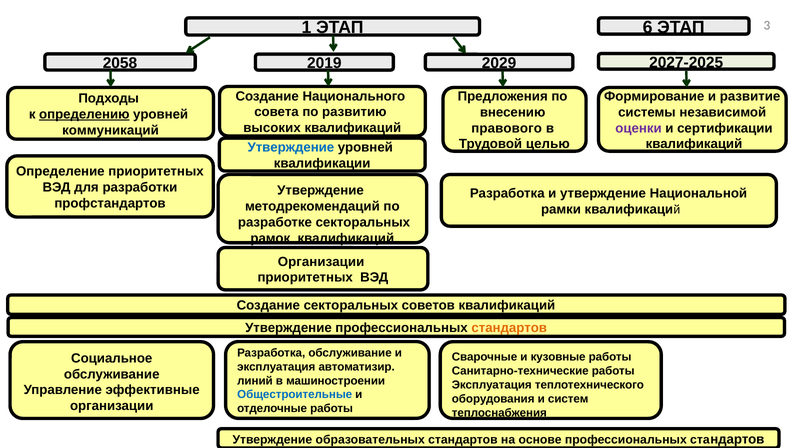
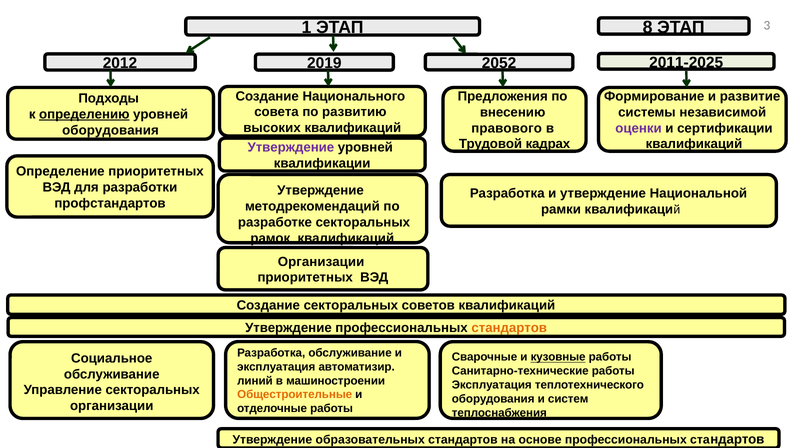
6: 6 -> 8 (648, 27)
2027-2025: 2027-2025 -> 2011-2025 (686, 62)
2058: 2058 -> 2012 (120, 63)
2029: 2029 -> 2052 (499, 63)
коммуникаций: коммуникаций -> оборудования (110, 130)
целью: целью -> кадрах (548, 144)
Утверждение colour: blue -> purple (291, 147)
кузовные underline: none -> present (558, 357)
Управление эффективные: эффективные -> секторальных (153, 390)
Общестроительные colour: blue -> orange (295, 394)
